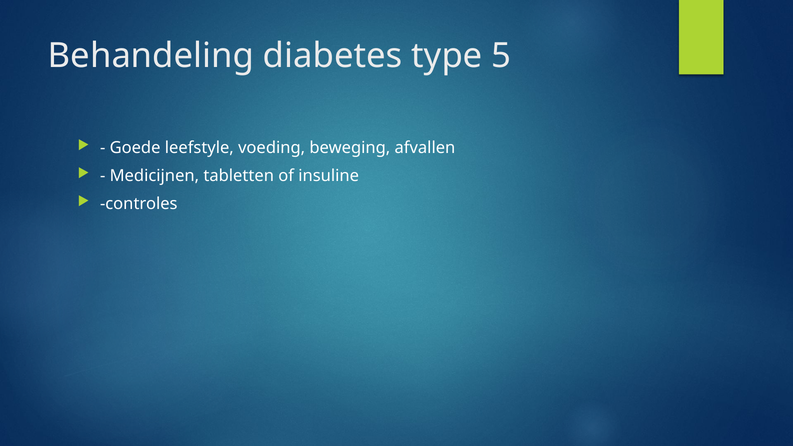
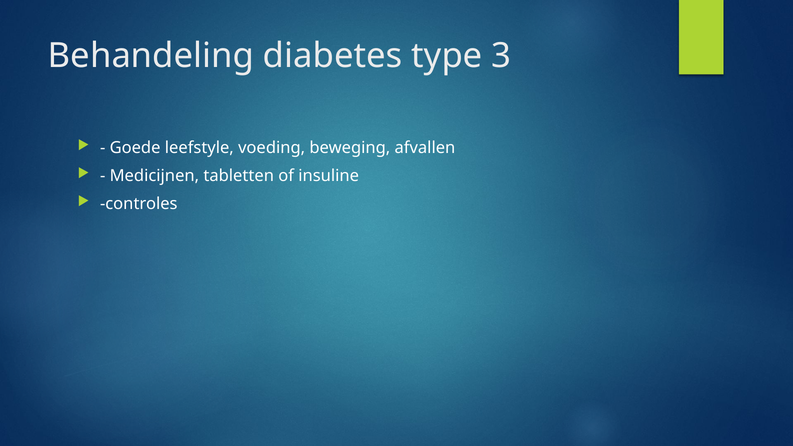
5: 5 -> 3 (501, 56)
